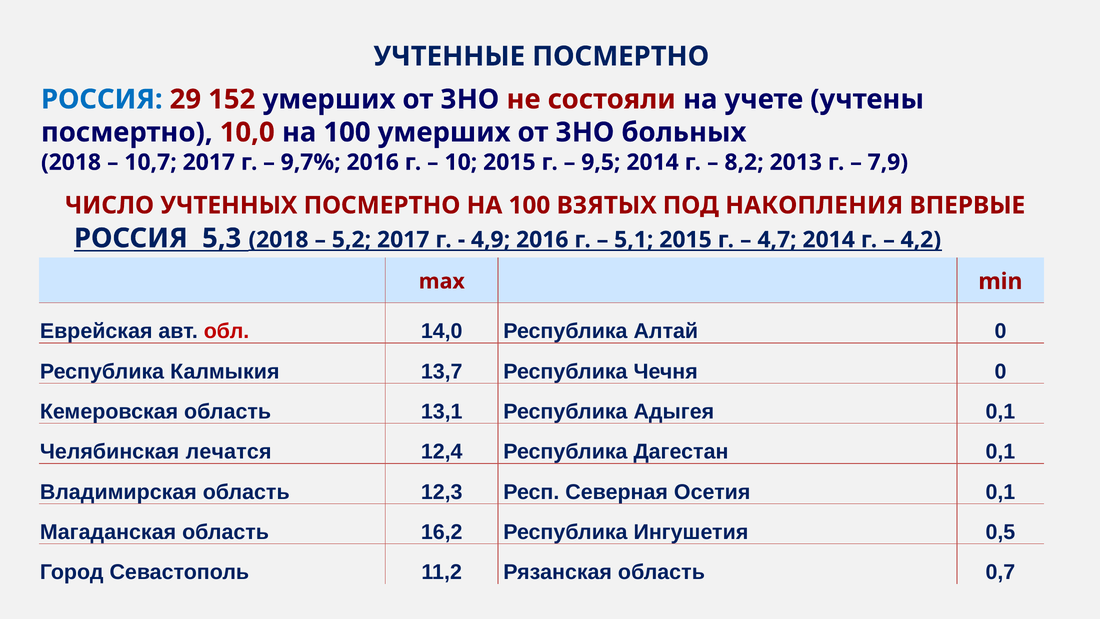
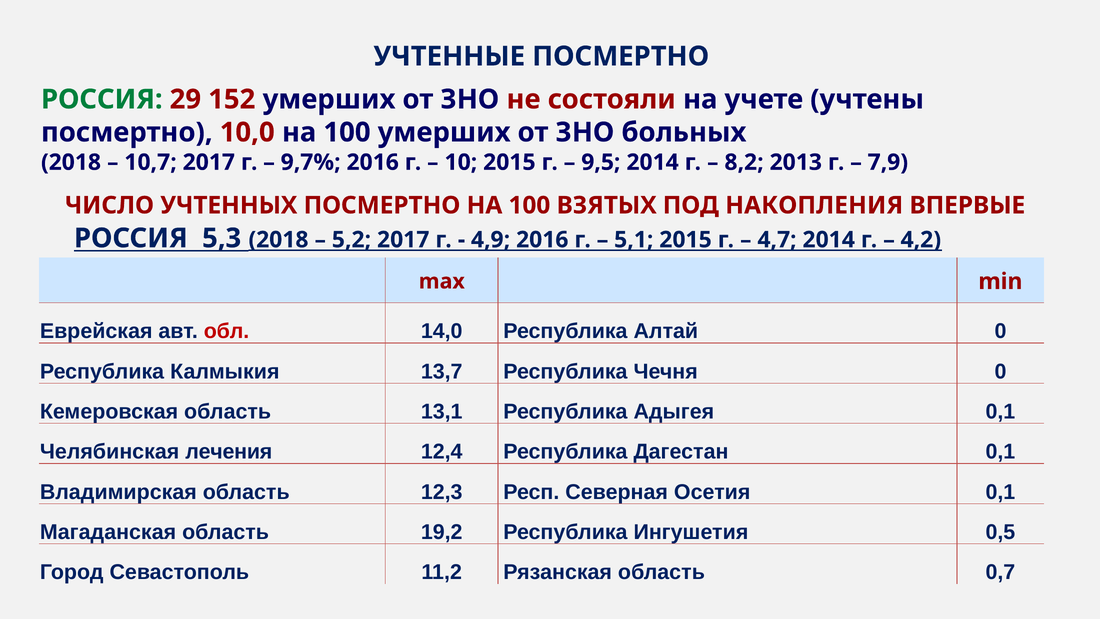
РОССИЯ colour: blue -> green (102, 99)
лечатся: лечатся -> лечения (229, 452)
16,2: 16,2 -> 19,2 (442, 532)
